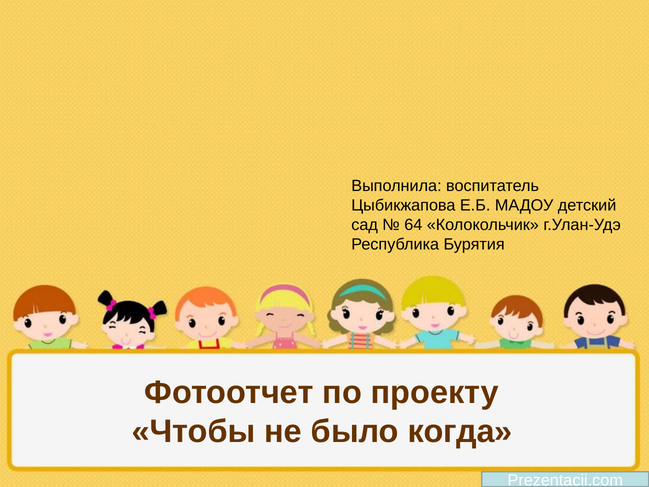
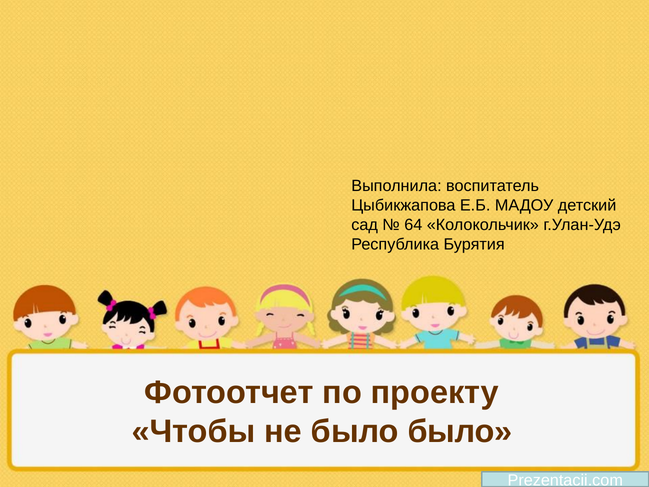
было когда: когда -> было (460, 431)
